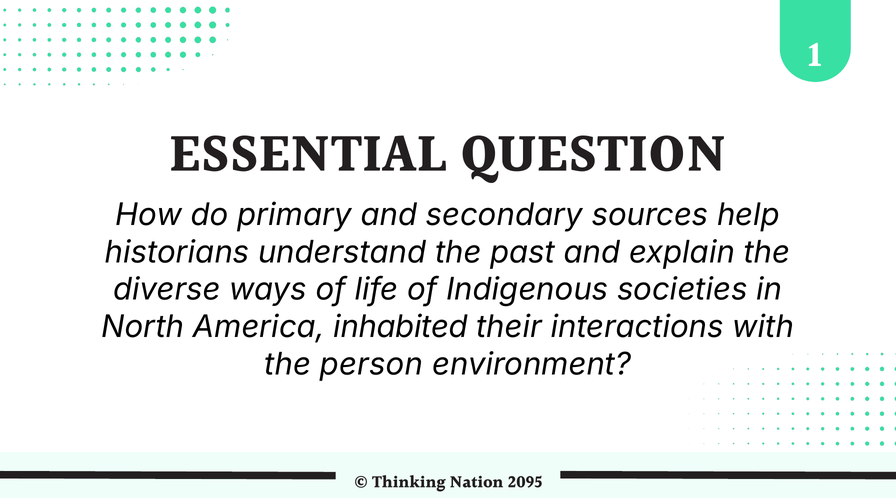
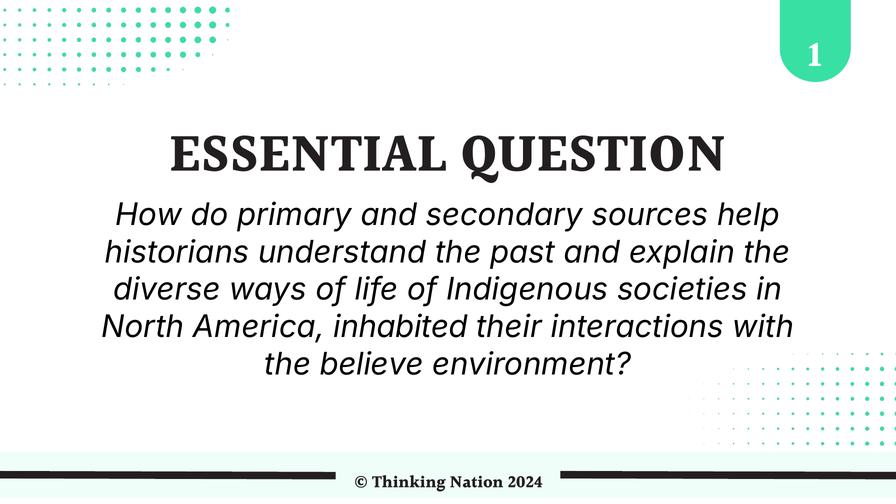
person: person -> believe (372, 364)
2095: 2095 -> 2024 (525, 483)
